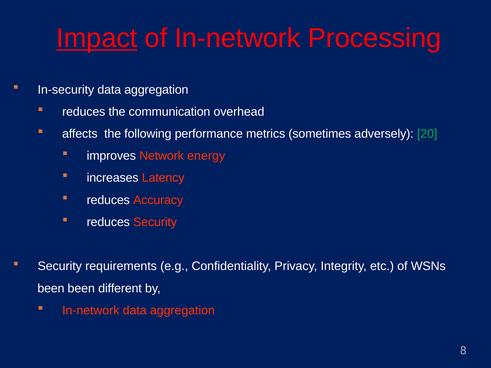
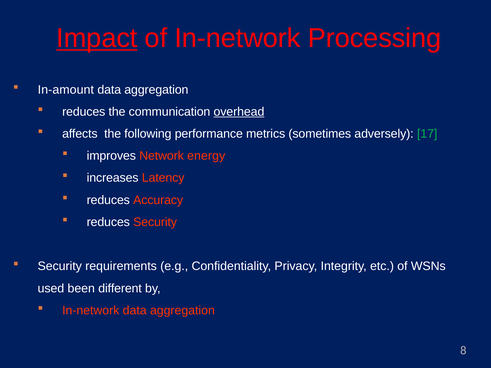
In-security: In-security -> In-amount (66, 90)
overhead underline: none -> present (239, 112)
20: 20 -> 17 (427, 134)
been: been -> used (51, 289)
